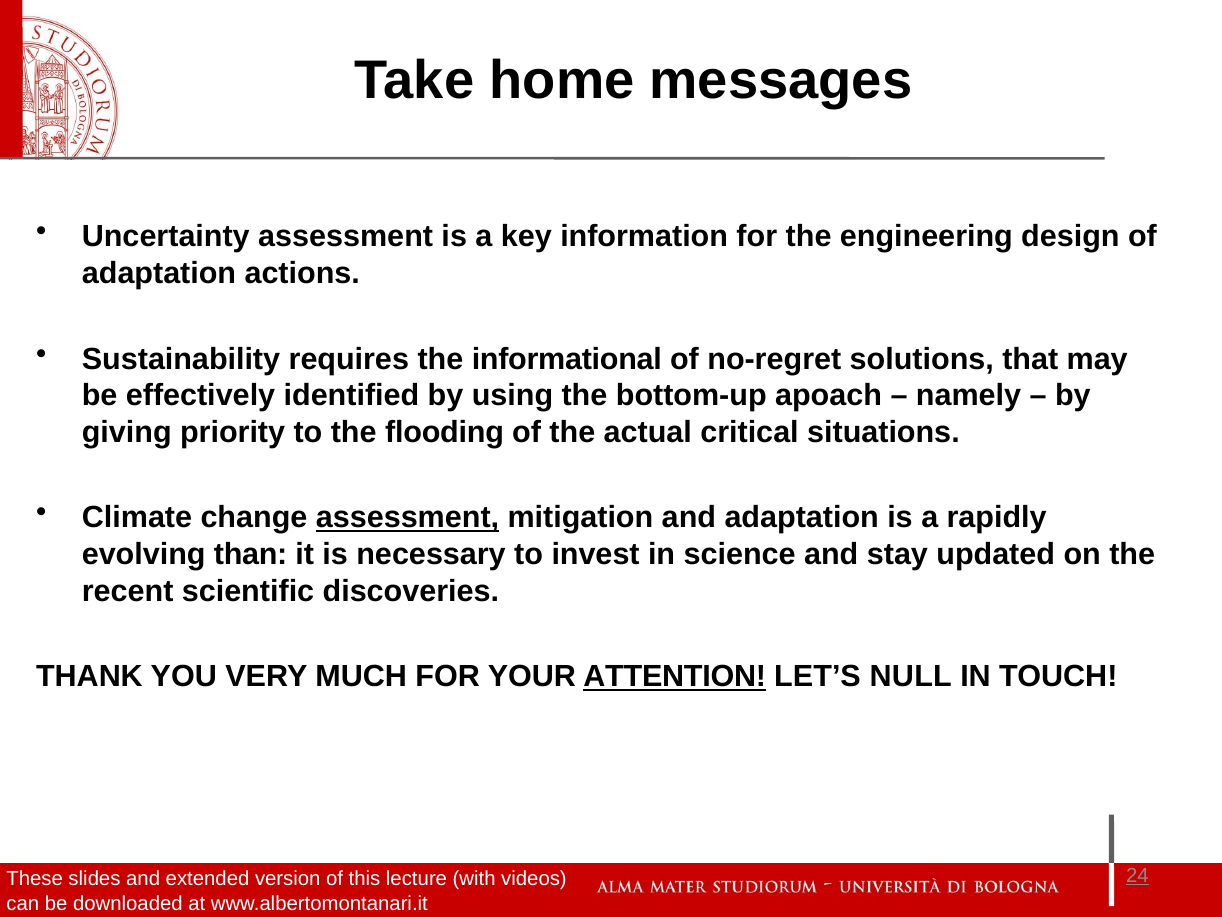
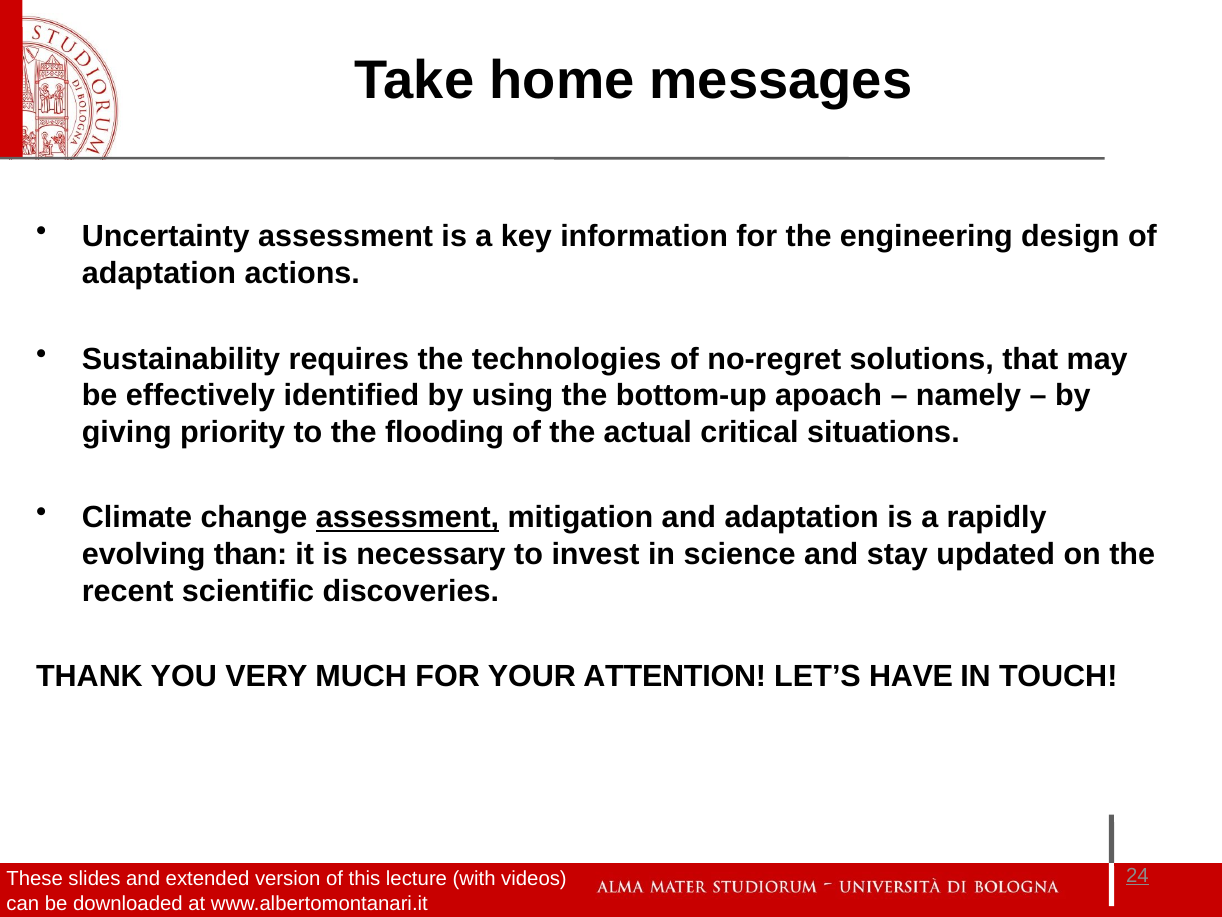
informational: informational -> technologies (567, 359)
ATTENTION underline: present -> none (675, 676)
NULL: NULL -> HAVE (911, 676)
